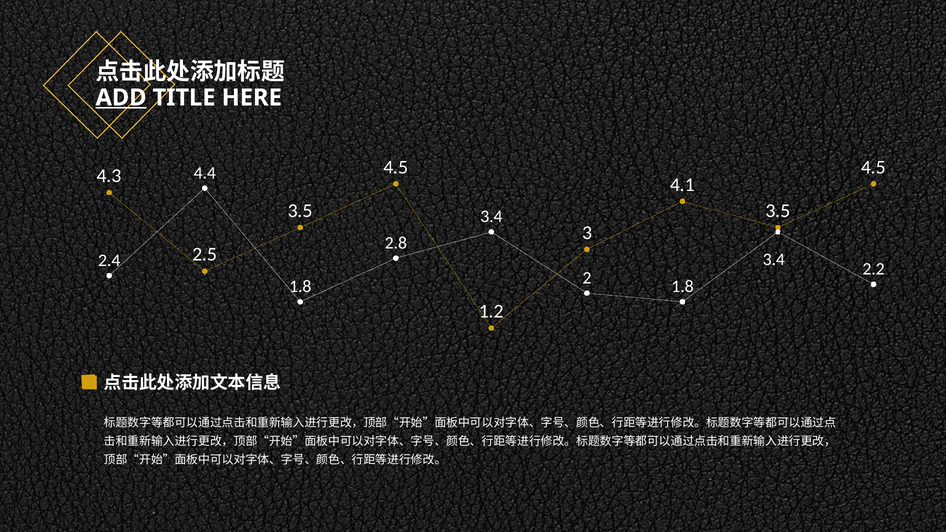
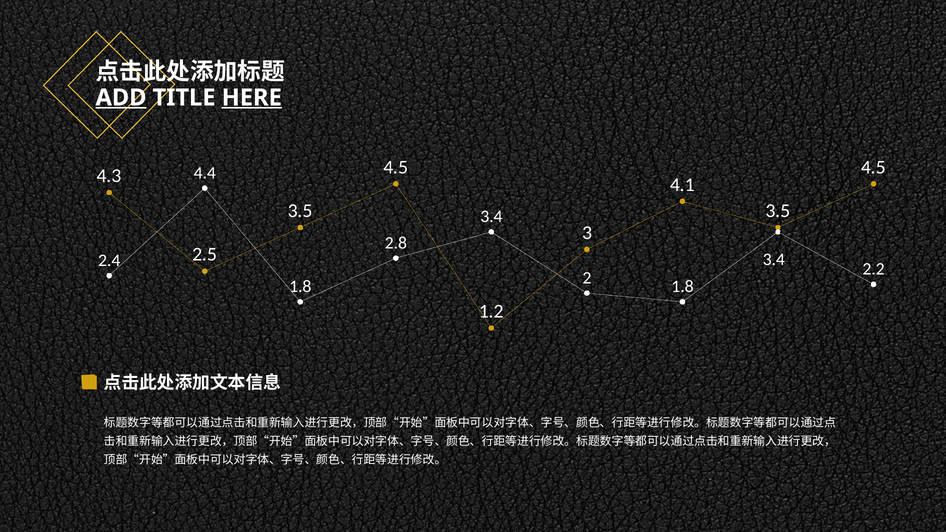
HERE underline: none -> present (252, 98)
